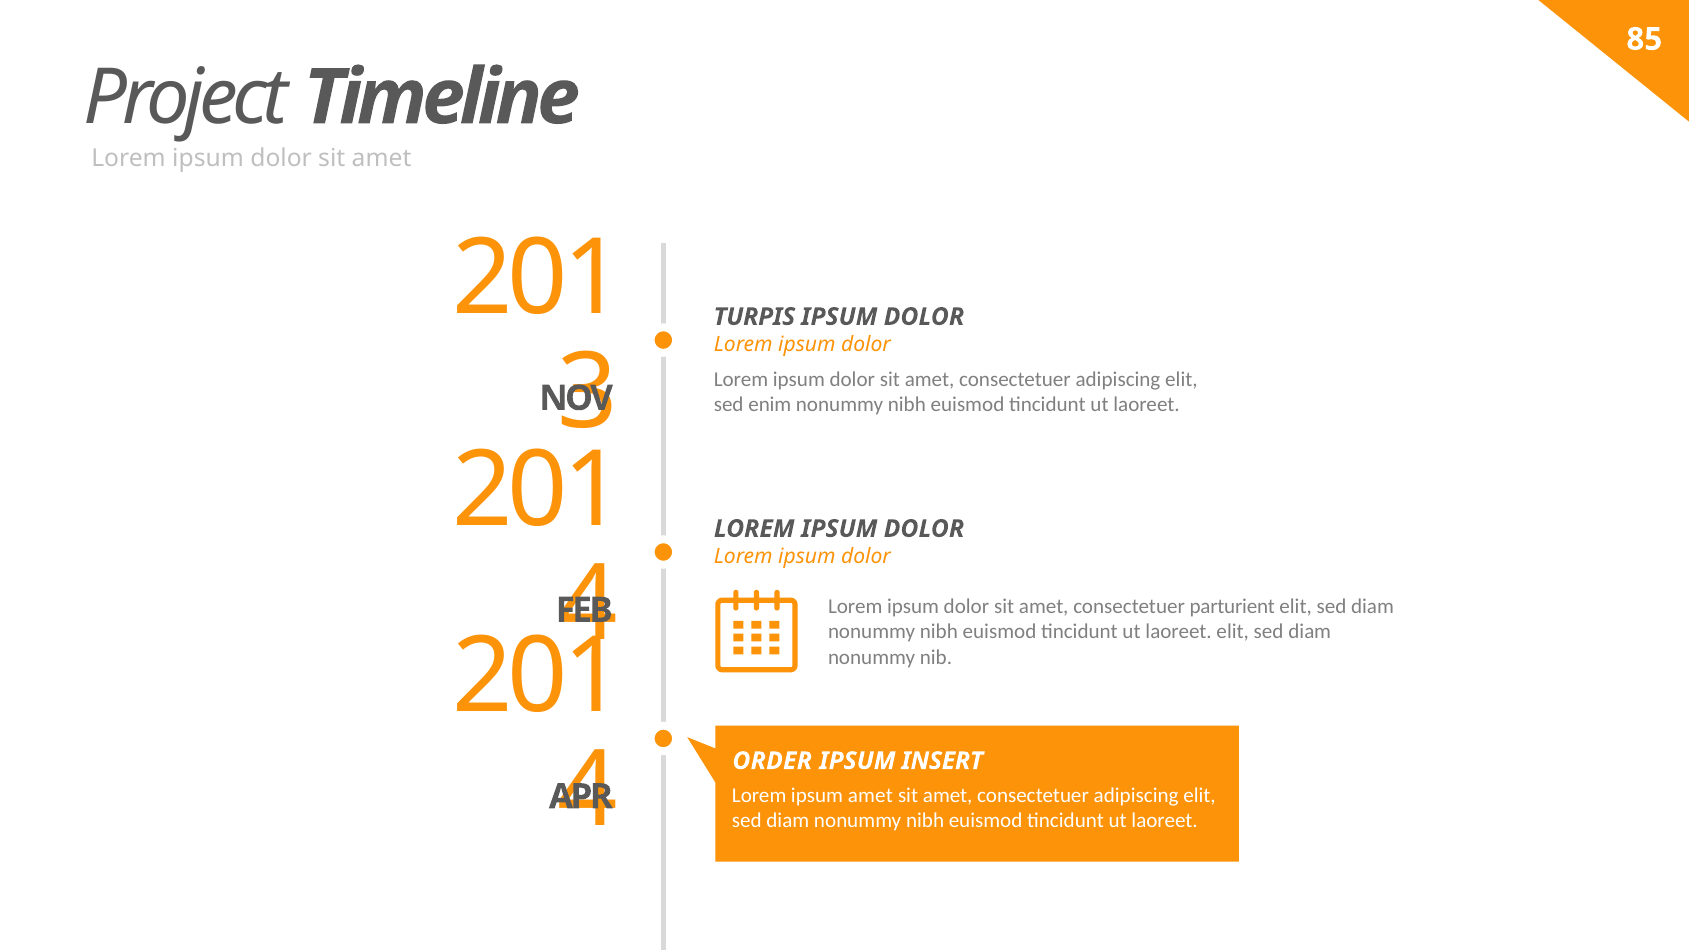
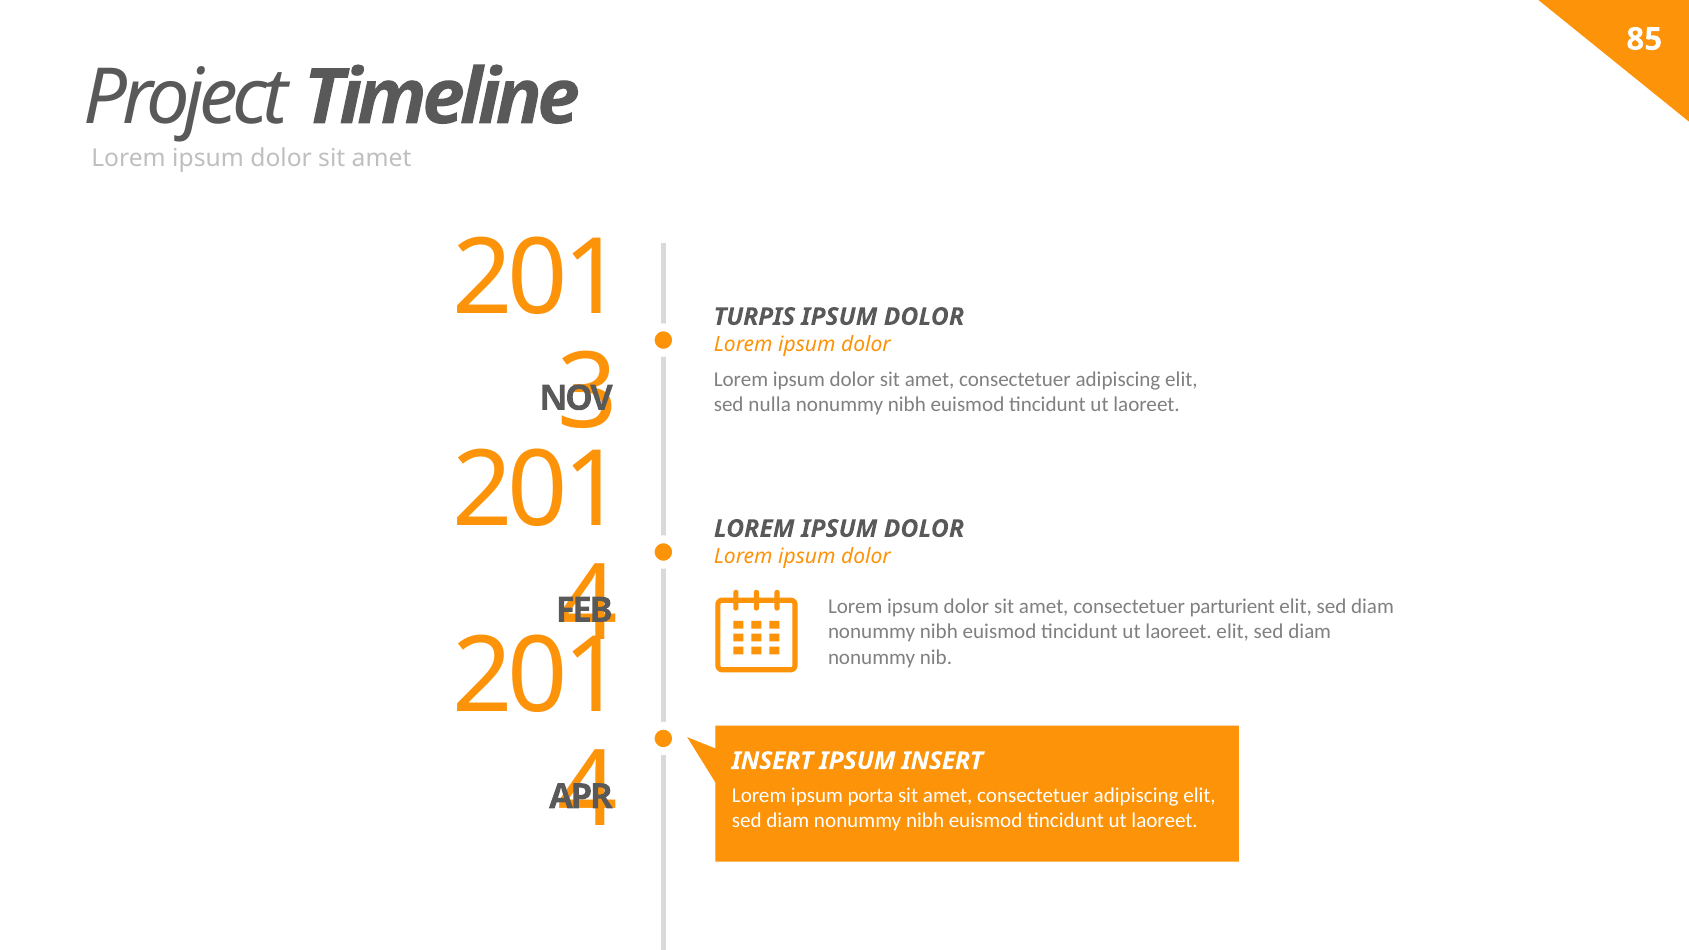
enim: enim -> nulla (770, 405)
ORDER: ORDER -> INSERT (772, 761)
ipsum amet: amet -> porta (871, 796)
